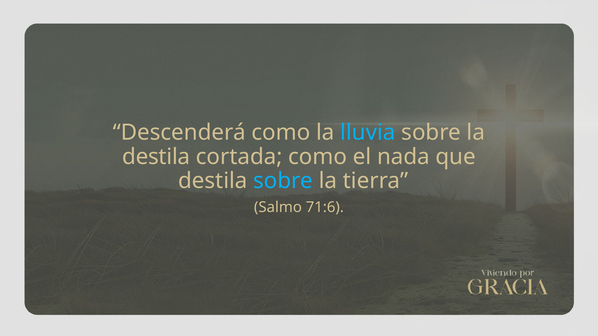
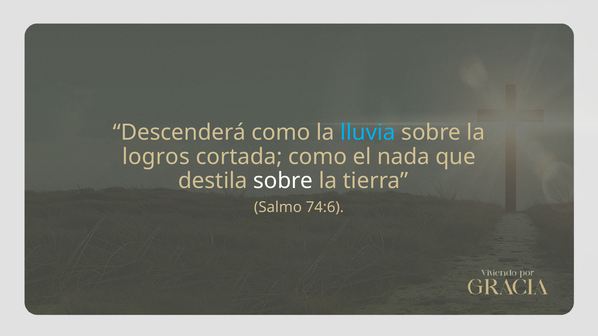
destila: destila -> logros (156, 157)
sobre colour: light blue -> white (283, 181)
71:6: 71:6 -> 74:6 (325, 208)
